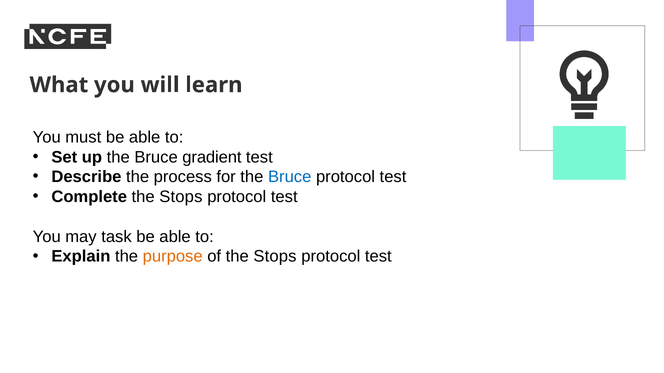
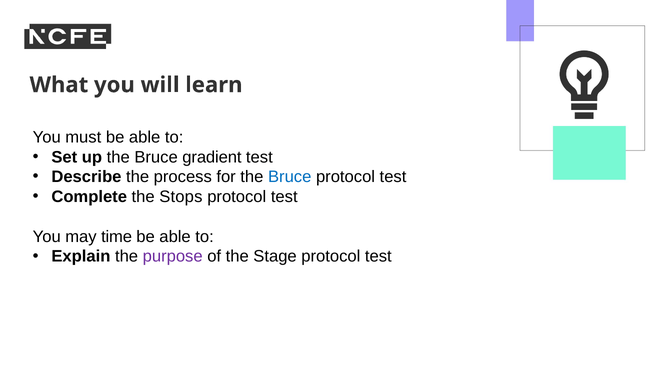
task: task -> time (117, 237)
purpose colour: orange -> purple (173, 257)
of the Stops: Stops -> Stage (275, 257)
